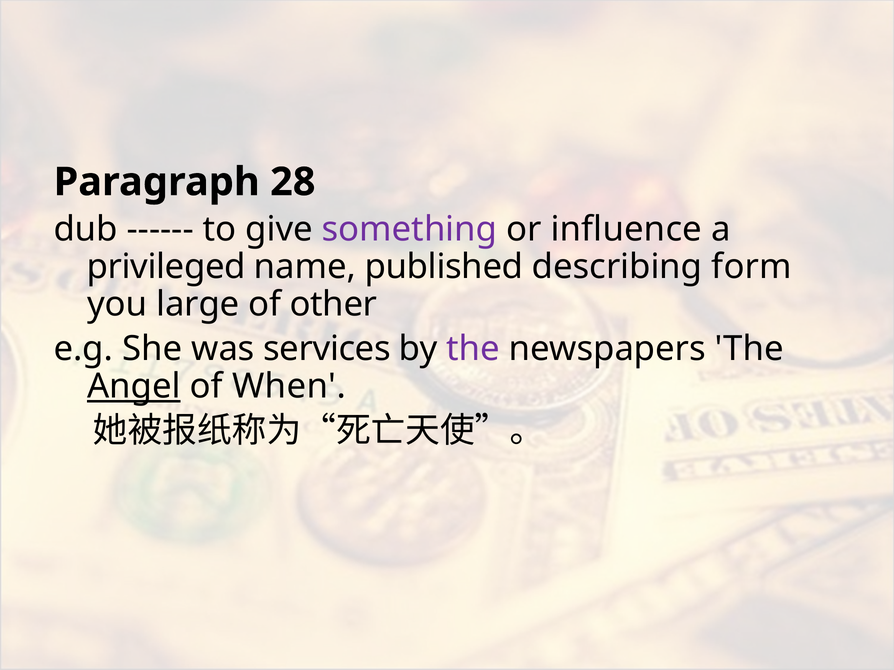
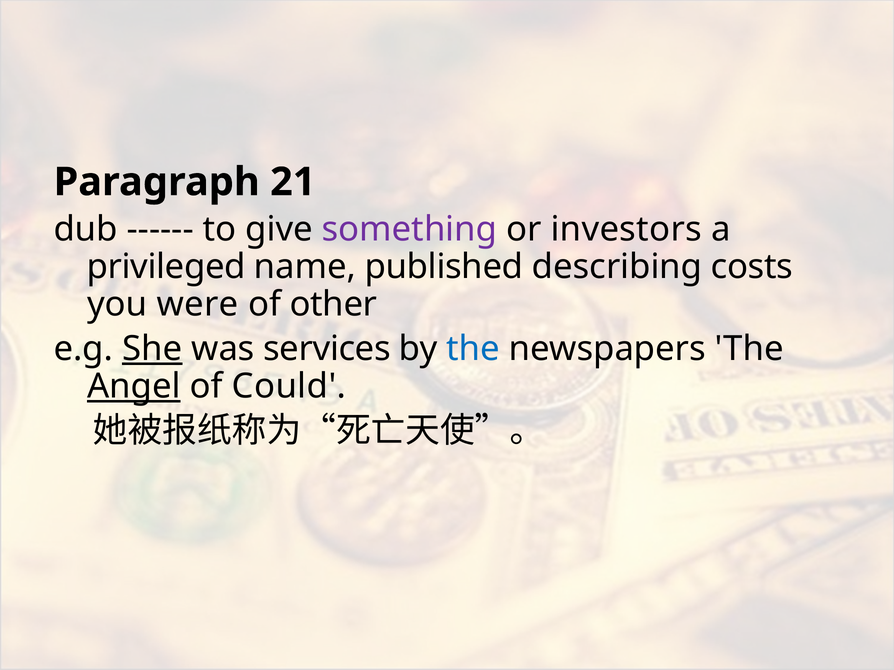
28: 28 -> 21 (293, 182)
influence: influence -> investors (626, 229)
form: form -> costs (752, 267)
large: large -> were (198, 305)
She underline: none -> present (152, 349)
the colour: purple -> blue (473, 349)
When: When -> Could (289, 387)
